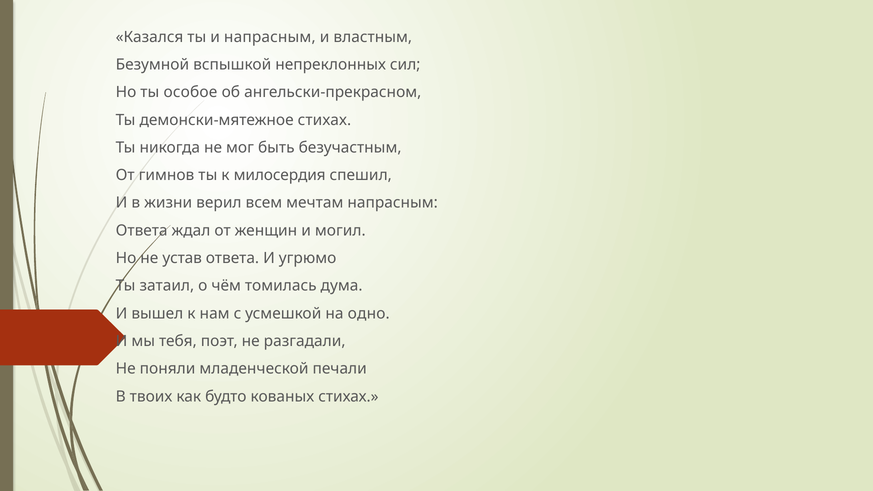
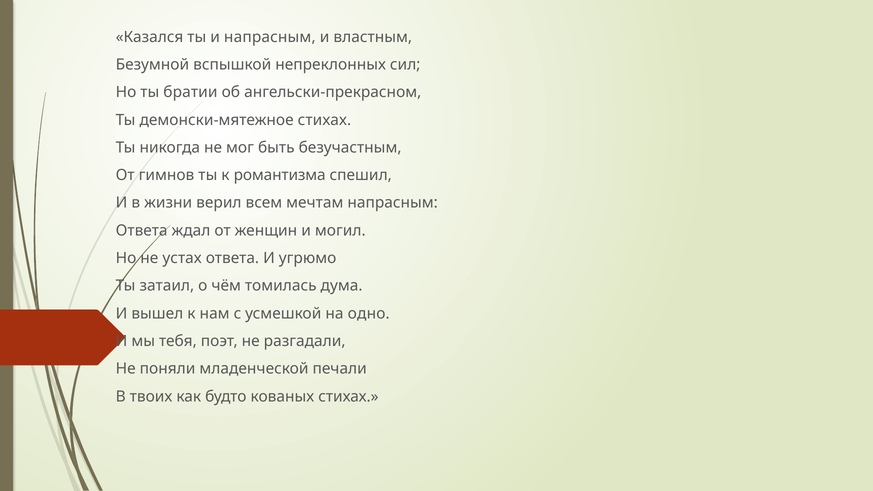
особое: особое -> братии (190, 92)
милосердия: милосердия -> романтизма (280, 175)
устав: устав -> устах (182, 258)
